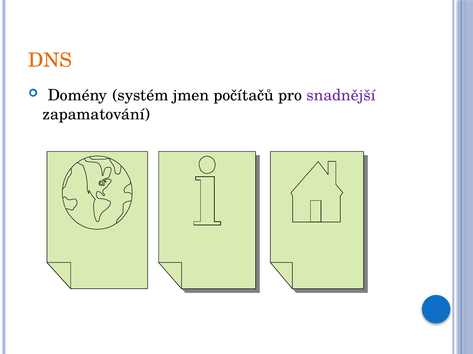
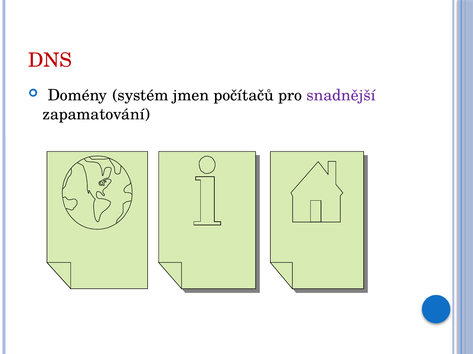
DNS colour: orange -> red (50, 61)
